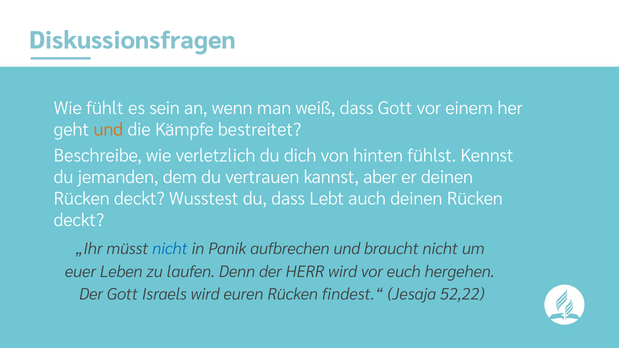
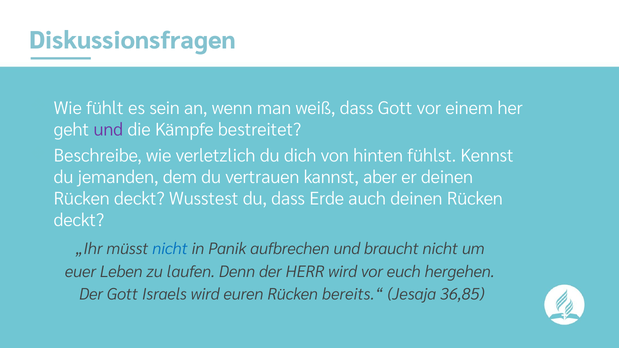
und colour: orange -> purple (108, 130)
Lebt: Lebt -> Erde (327, 199)
findest.“: findest.“ -> bereits.“ (353, 295)
52,22: 52,22 -> 36,85 (462, 295)
